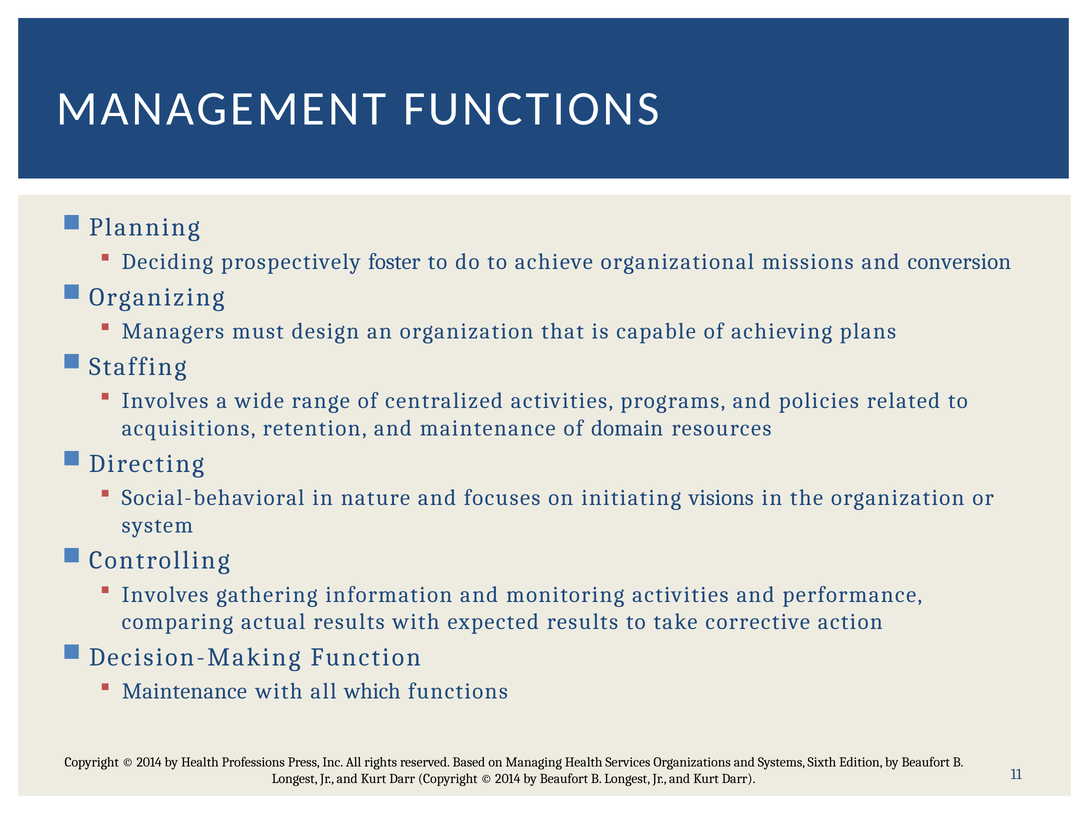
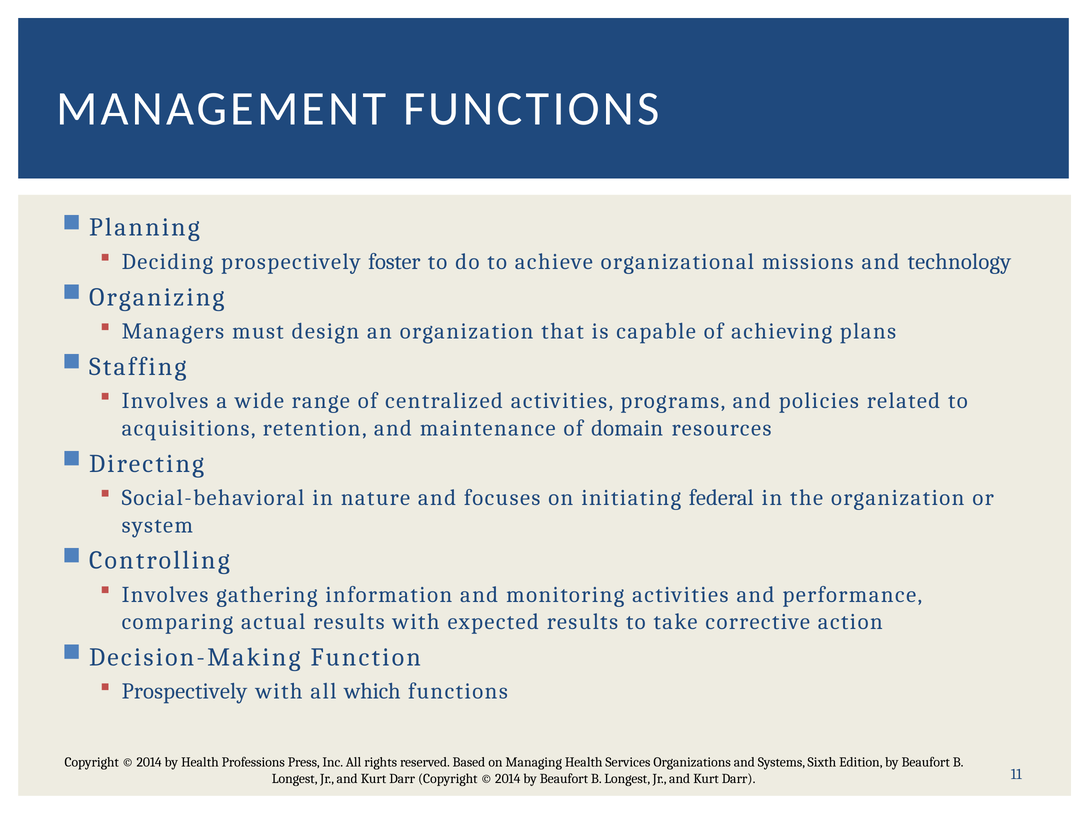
conversion: conversion -> technology (959, 262)
visions: visions -> federal (721, 498)
Maintenance: Maintenance -> Prospectively (185, 692)
